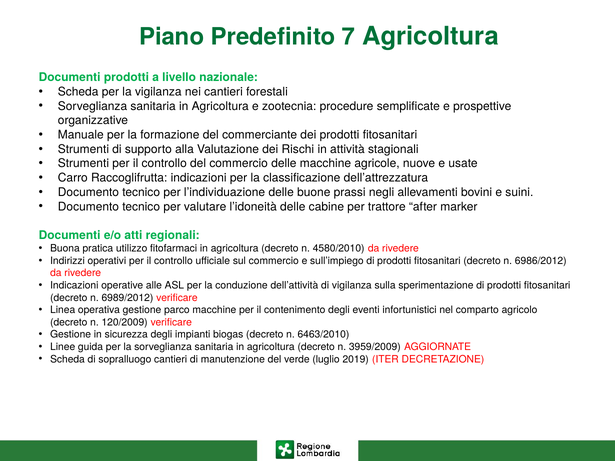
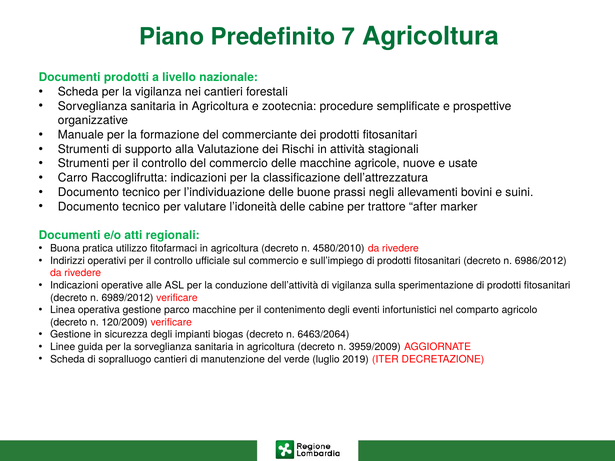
6463/2010: 6463/2010 -> 6463/2064 (323, 335)
